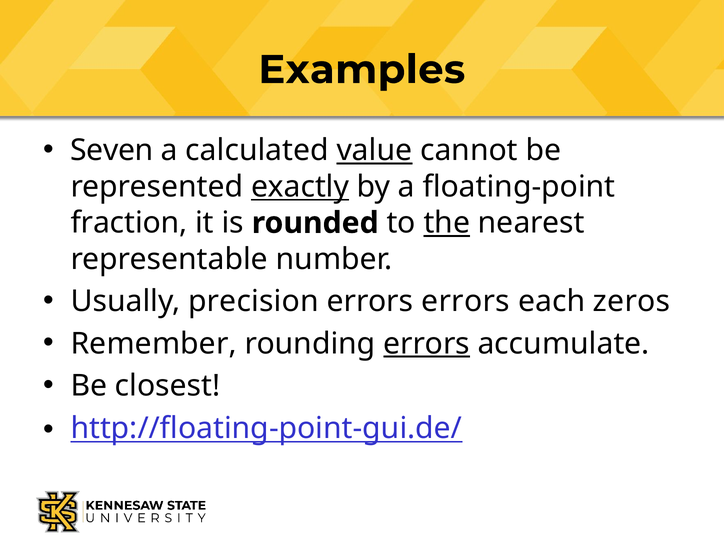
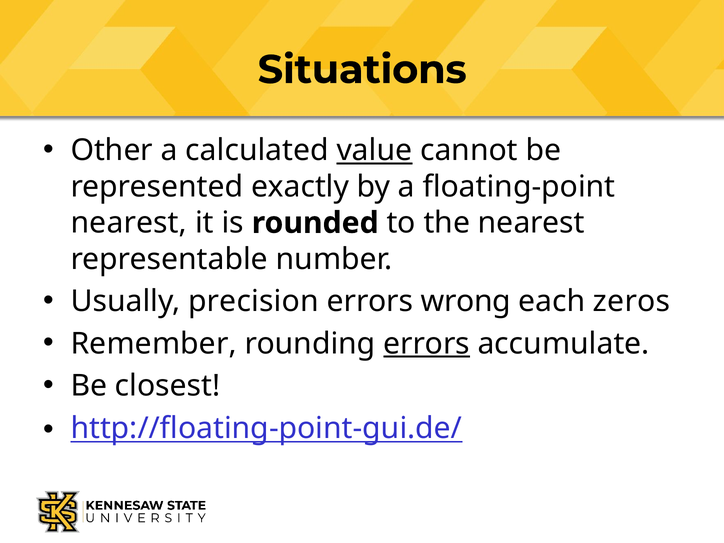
Examples: Examples -> Situations (362, 70)
Seven: Seven -> Other (112, 151)
exactly underline: present -> none (300, 187)
fraction: fraction -> nearest (129, 223)
the underline: present -> none (447, 223)
errors errors: errors -> wrong (466, 301)
